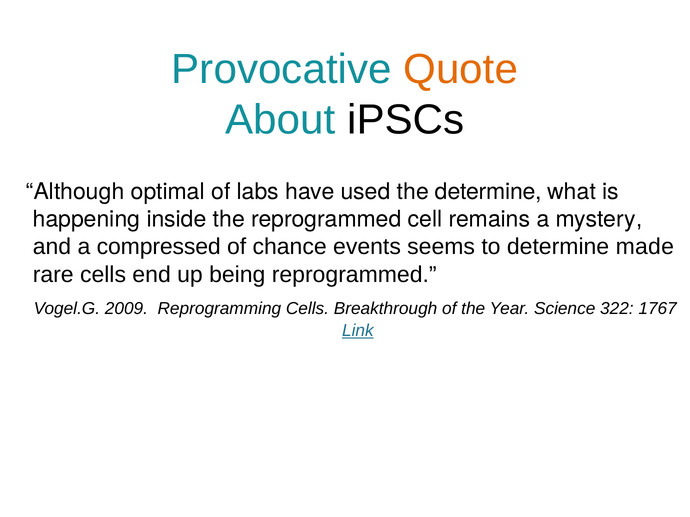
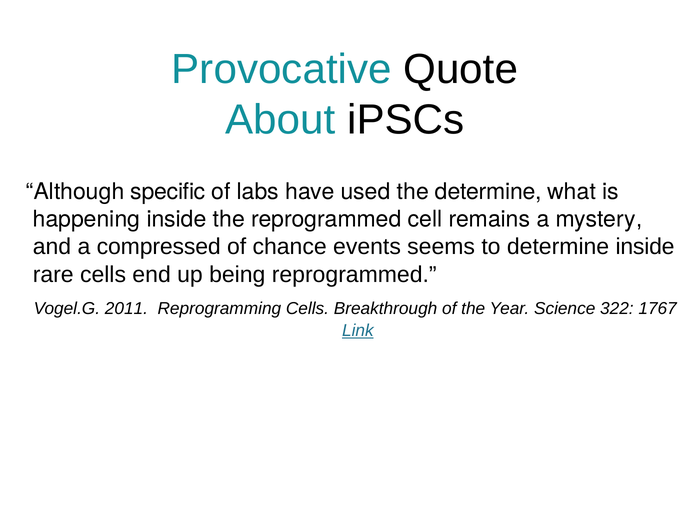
Quote colour: orange -> black (461, 69)
optimal: optimal -> specific (168, 192)
determine made: made -> inside (645, 247)
2009: 2009 -> 2011 (126, 309)
